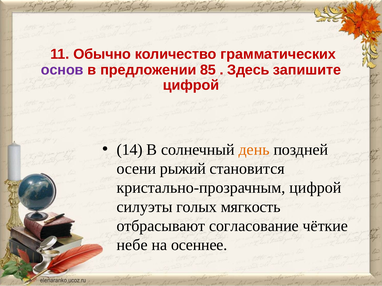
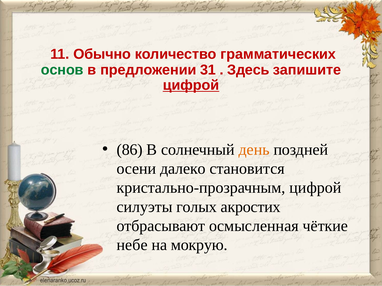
основ colour: purple -> green (62, 70)
85: 85 -> 31 (208, 70)
цифрой underline: none -> present (191, 85)
14: 14 -> 86 (130, 150)
рыжий: рыжий -> далеко (183, 169)
мягкость: мягкость -> акростих (251, 207)
согласование: согласование -> осмысленная (254, 226)
осеннее: осеннее -> мокрую (199, 245)
